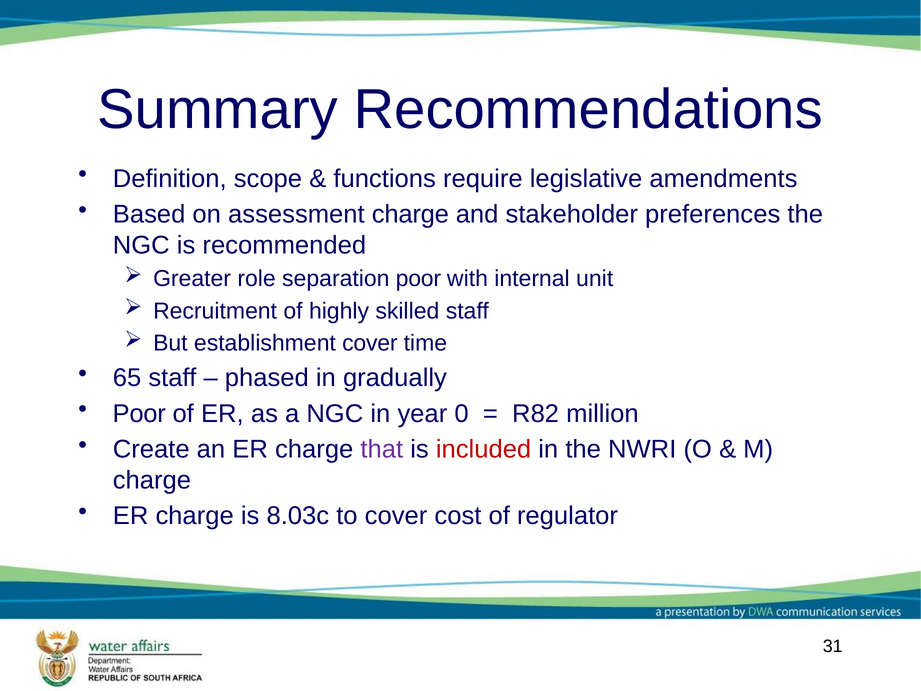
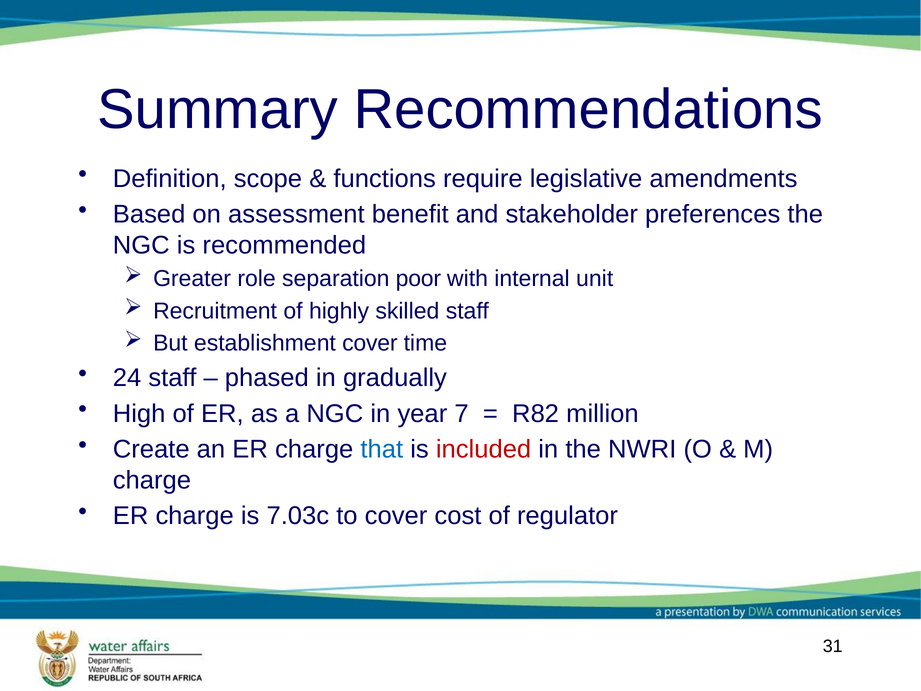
assessment charge: charge -> benefit (410, 214)
65: 65 -> 24 (127, 378)
Poor: Poor -> High (139, 413)
0: 0 -> 7 (462, 413)
that colour: purple -> blue (382, 449)
8.03c: 8.03c -> 7.03c (298, 516)
